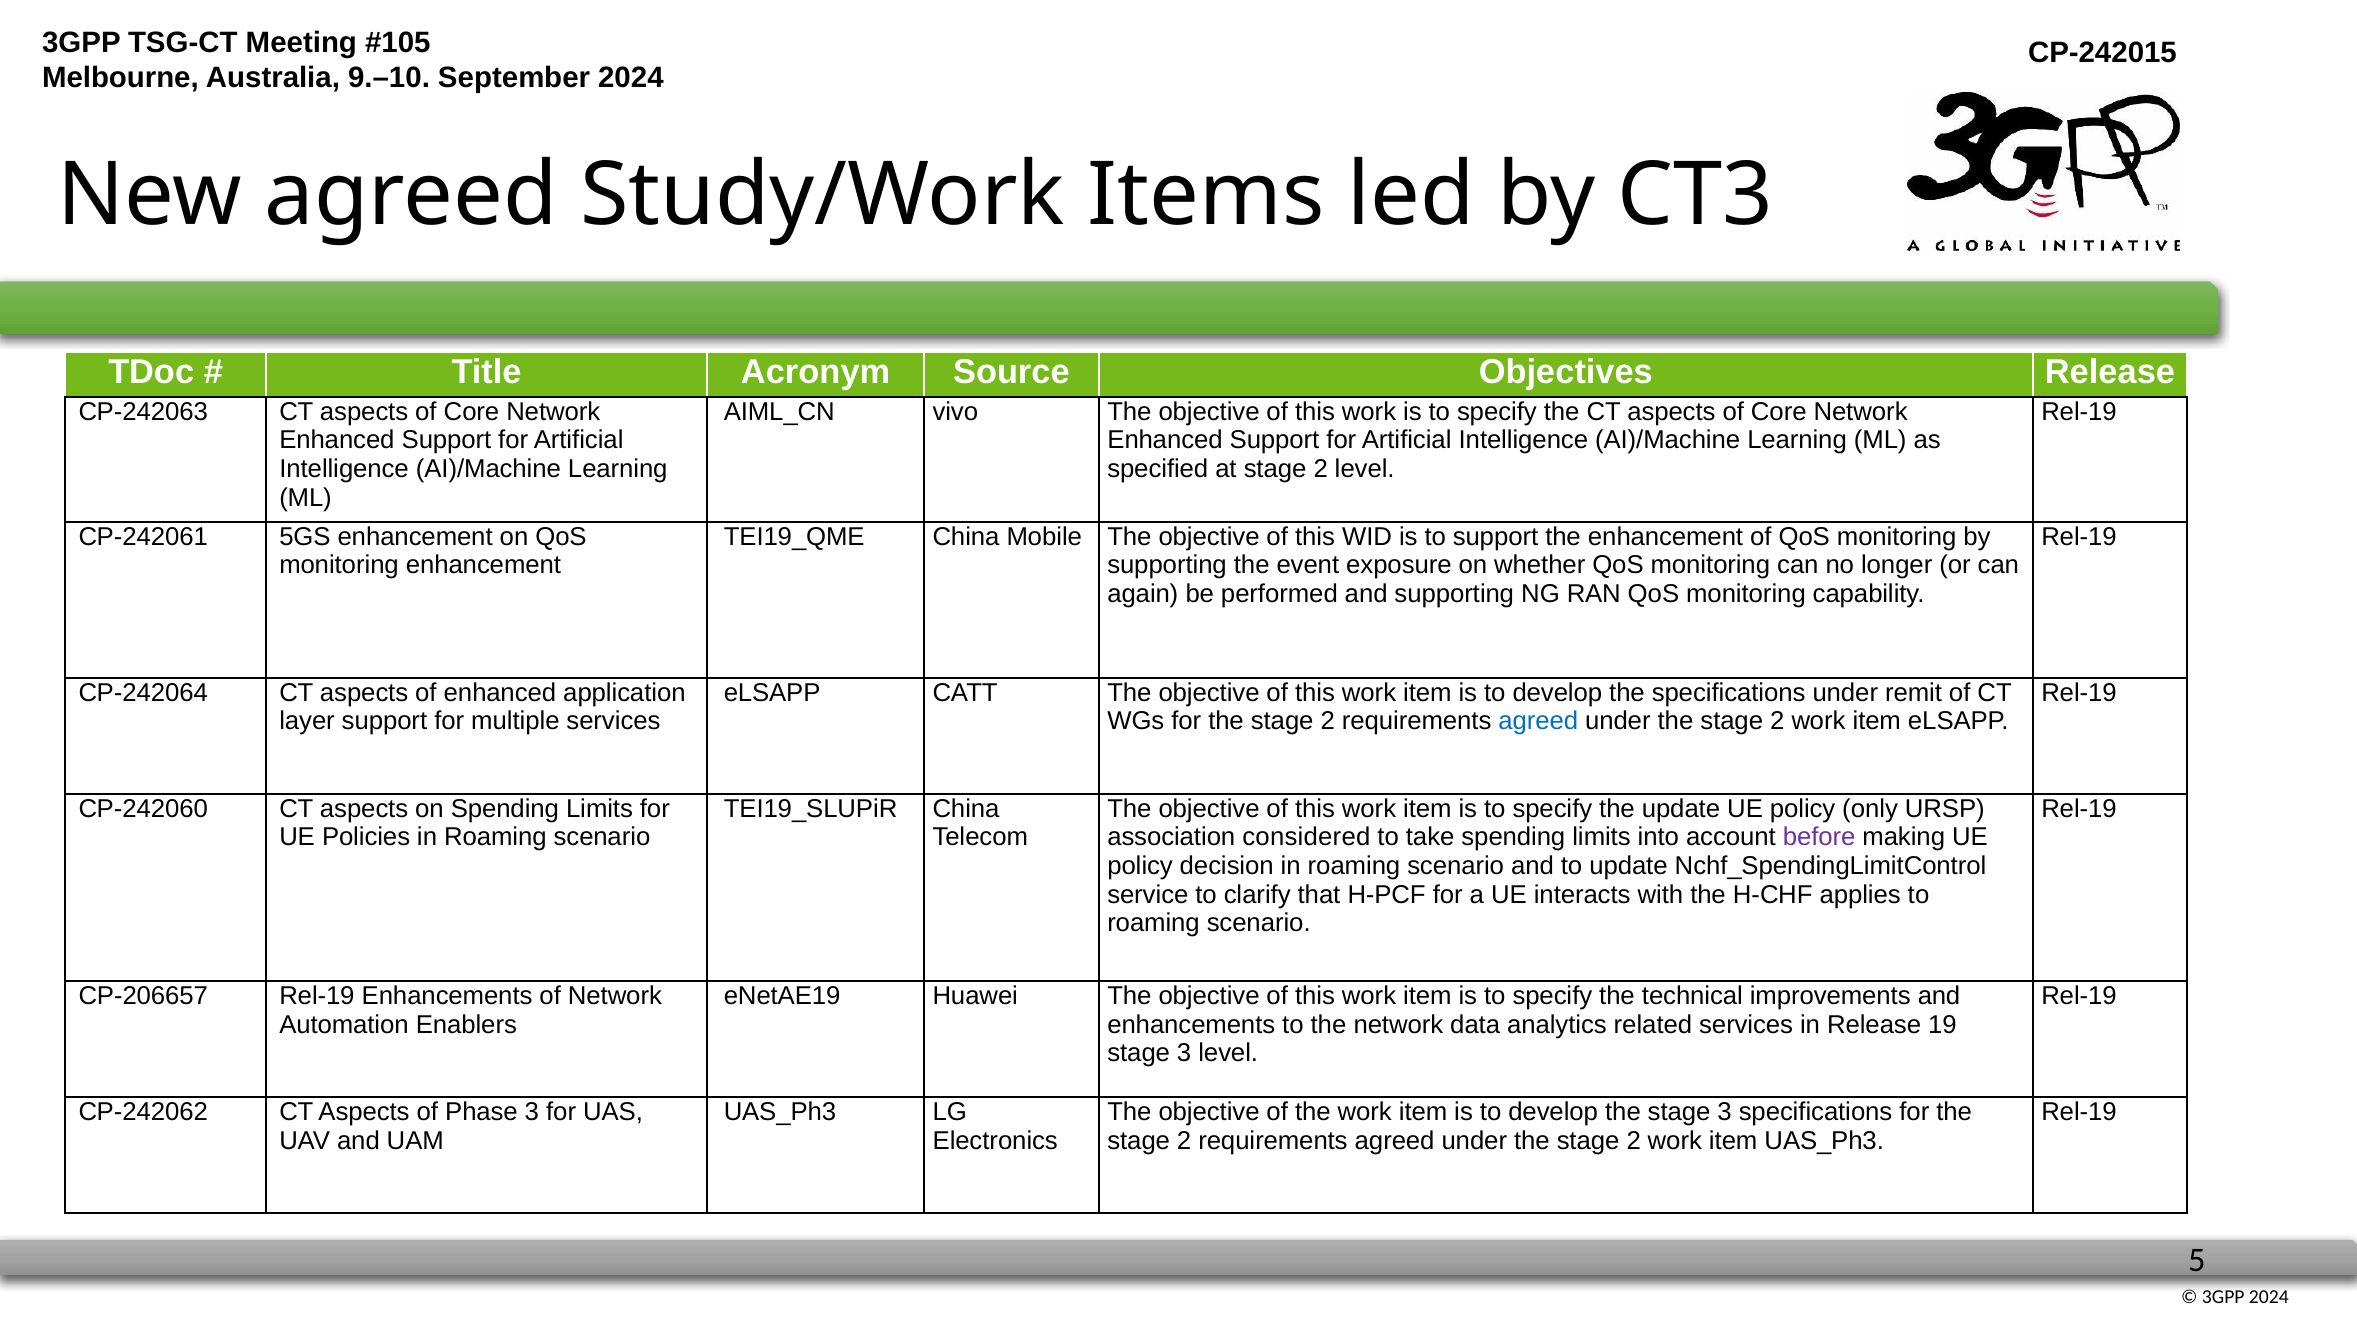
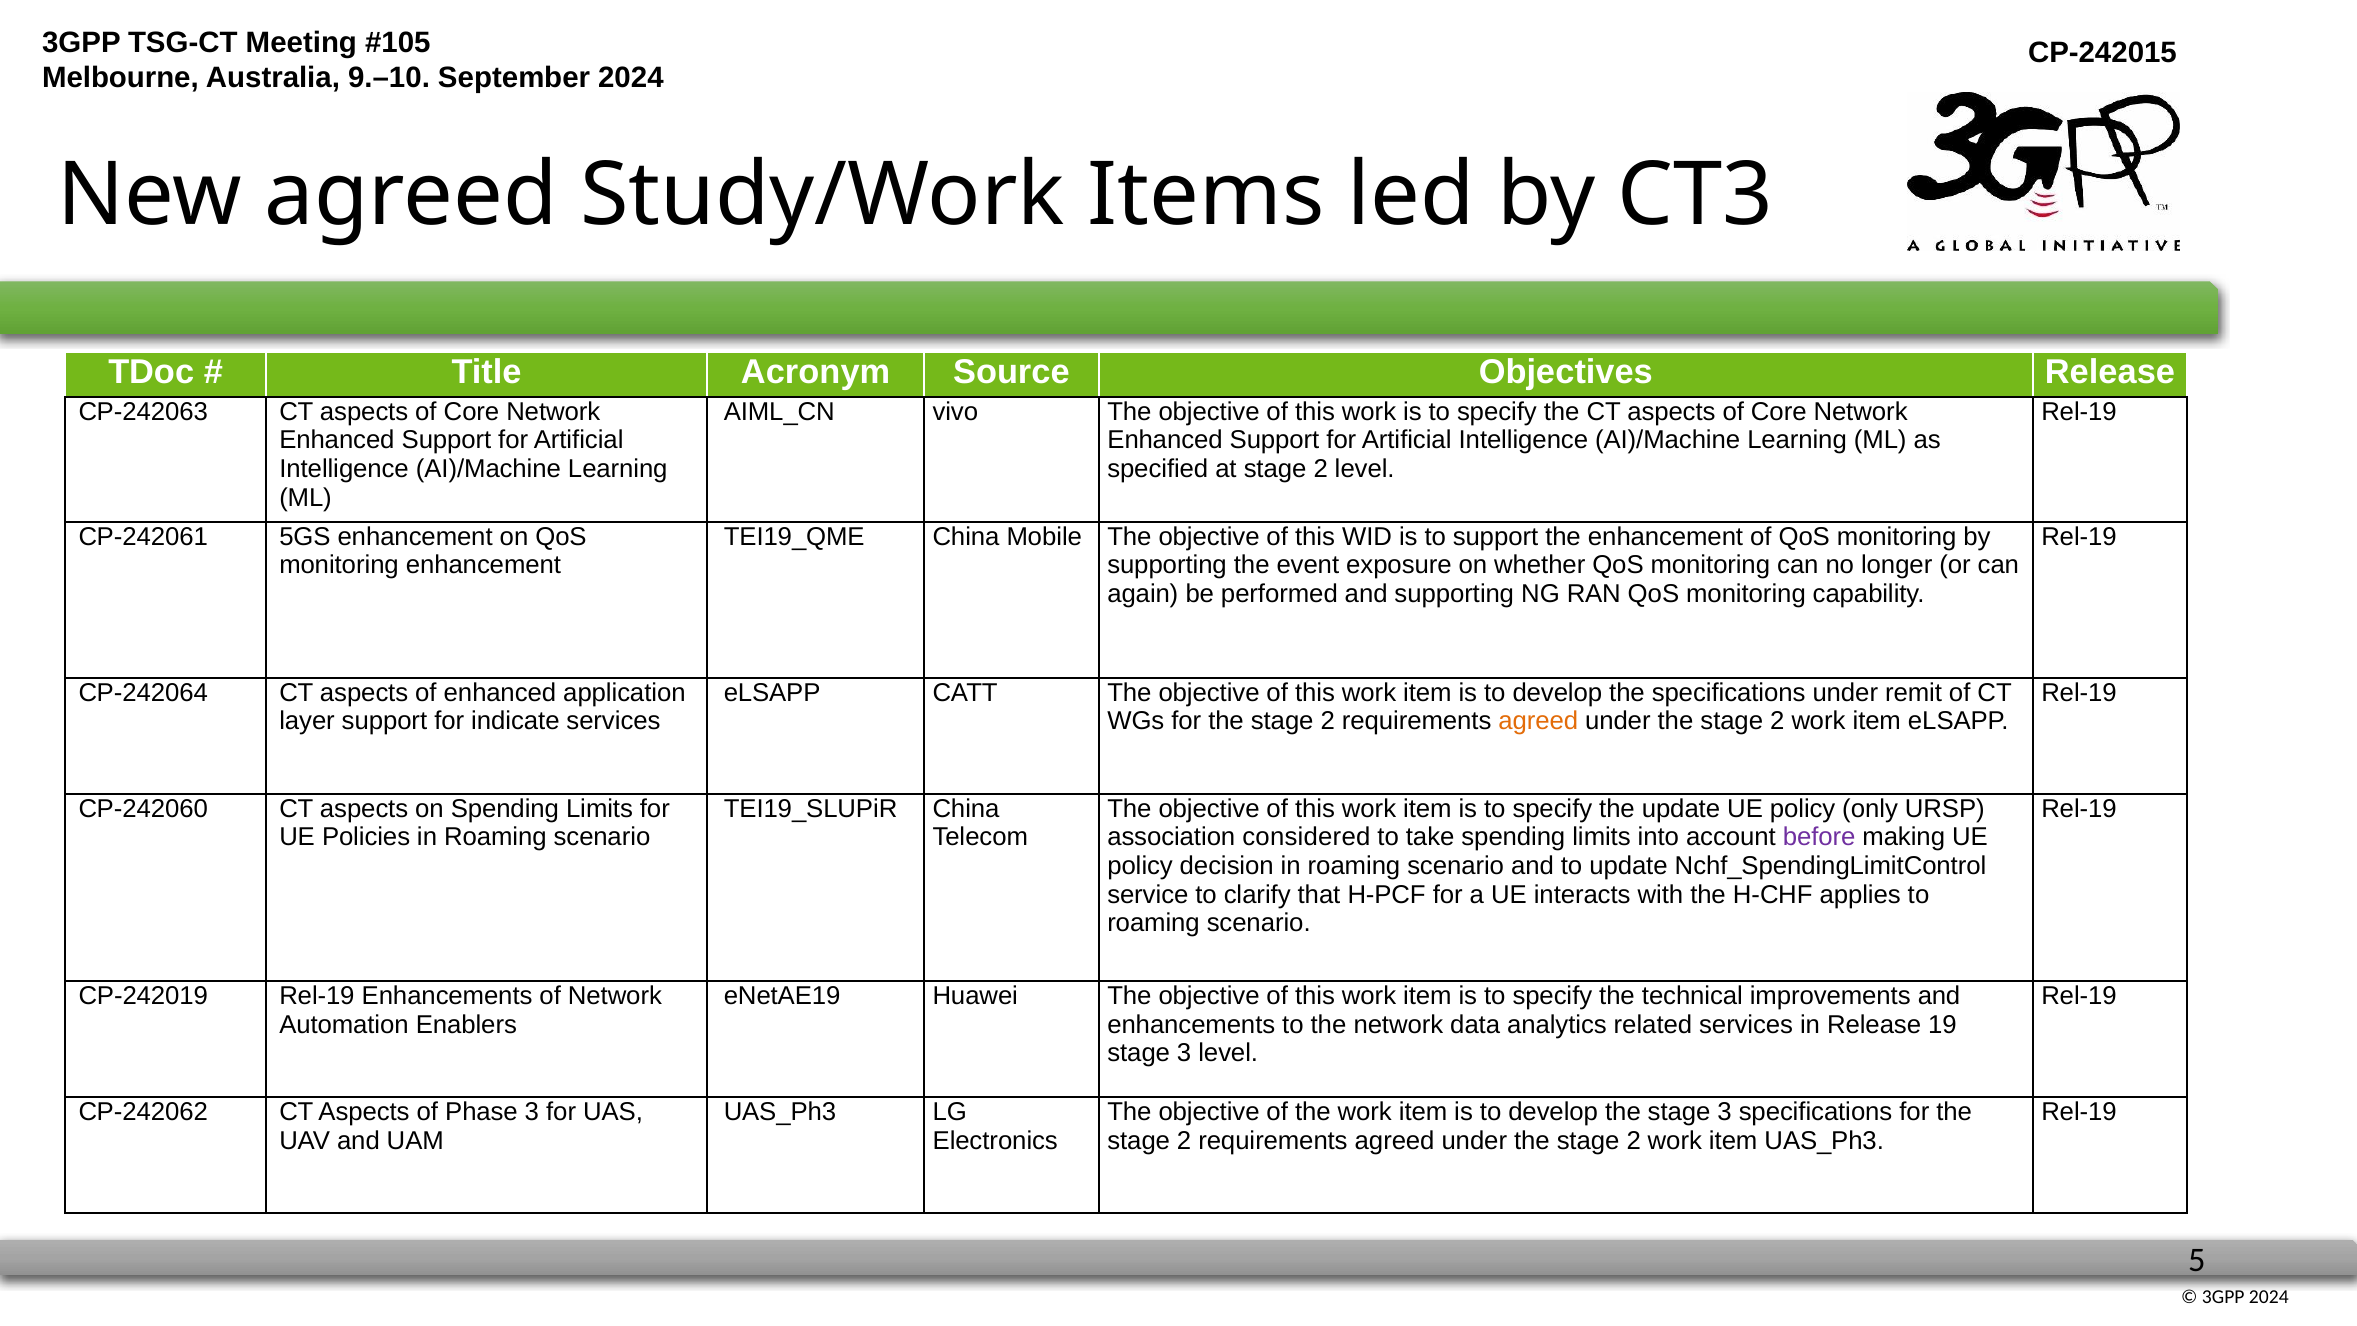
multiple: multiple -> indicate (515, 721)
agreed colour: blue -> orange (1538, 721)
CP-206657: CP-206657 -> CP-242019 (143, 996)
